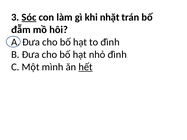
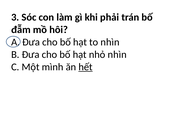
Sóc underline: present -> none (29, 17)
nhặt: nhặt -> phải (110, 17)
to đình: đình -> nhìn (110, 42)
nhỏ đình: đình -> nhìn (117, 55)
